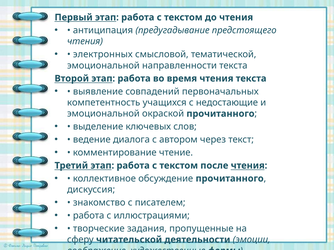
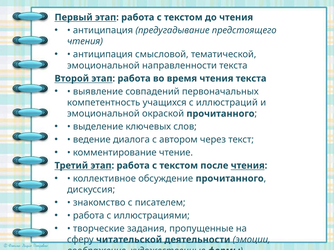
электронных: электронных -> антиципация (103, 55)
недостающие: недостающие -> иллюстраций (227, 103)
